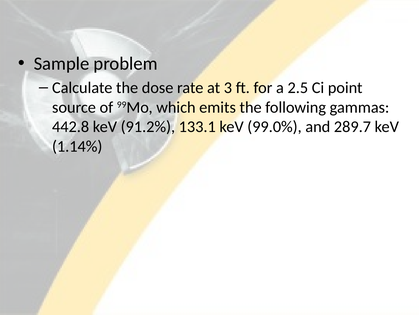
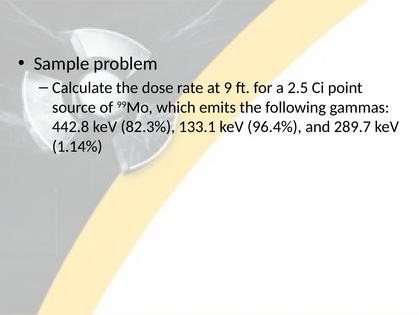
3: 3 -> 9 (228, 88)
91.2%: 91.2% -> 82.3% (148, 127)
99.0%: 99.0% -> 96.4% (275, 127)
